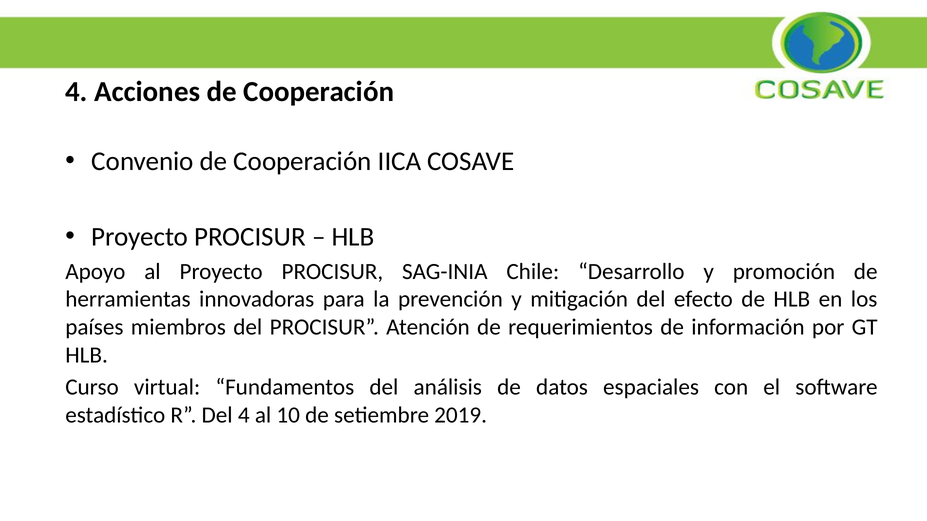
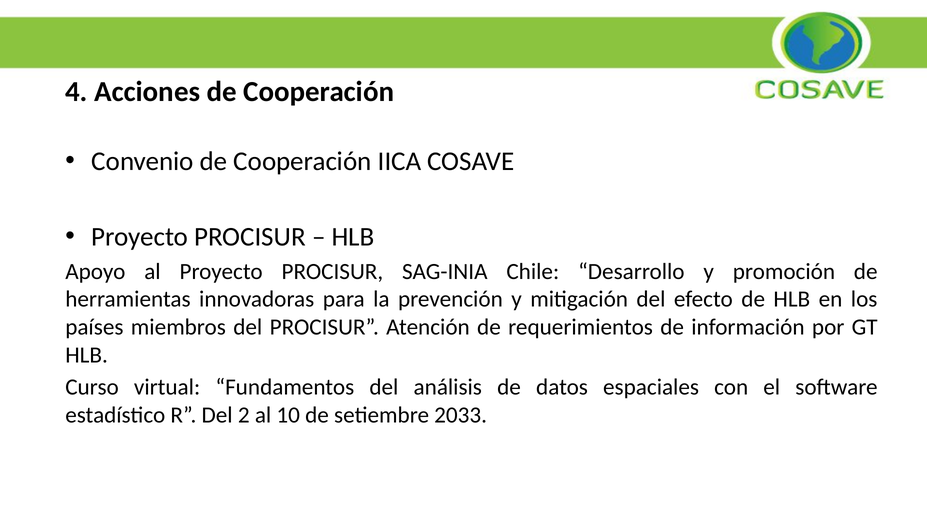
Del 4: 4 -> 2 (244, 415)
2019: 2019 -> 2033 (461, 415)
